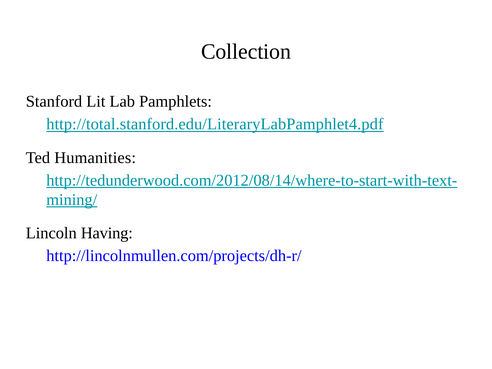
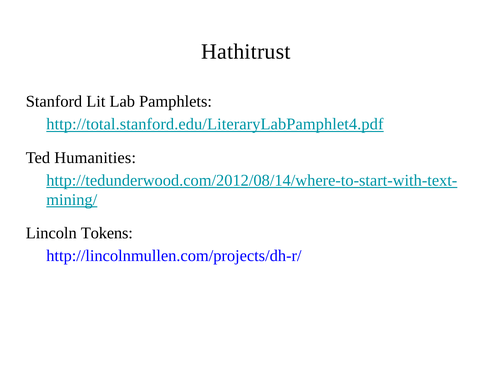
Collection: Collection -> Hathitrust (246, 51)
Having: Having -> Tokens (107, 233)
